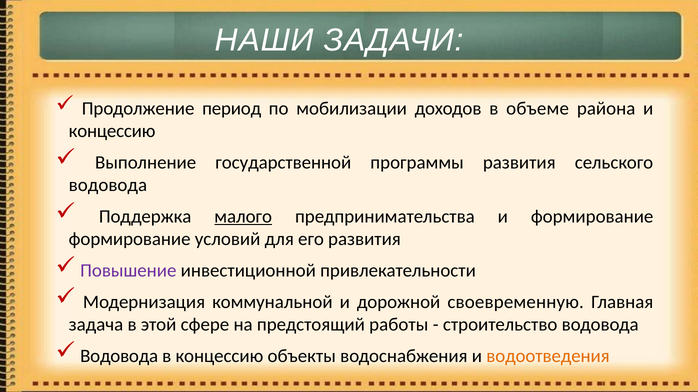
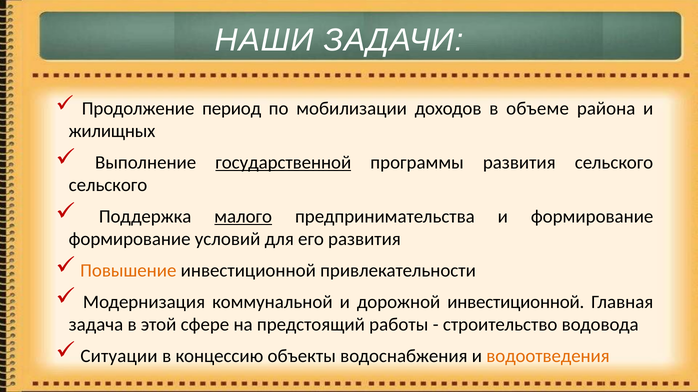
концессию: концессию -> жилищных (112, 131)
государственной underline: none -> present (283, 163)
водовода: водовода -> сельского (108, 185)
Повышение colour: purple -> orange (128, 271)
дорожной своевременную: своевременную -> инвестиционной (516, 302)
Водовода: Водовода -> Ситуации (119, 356)
